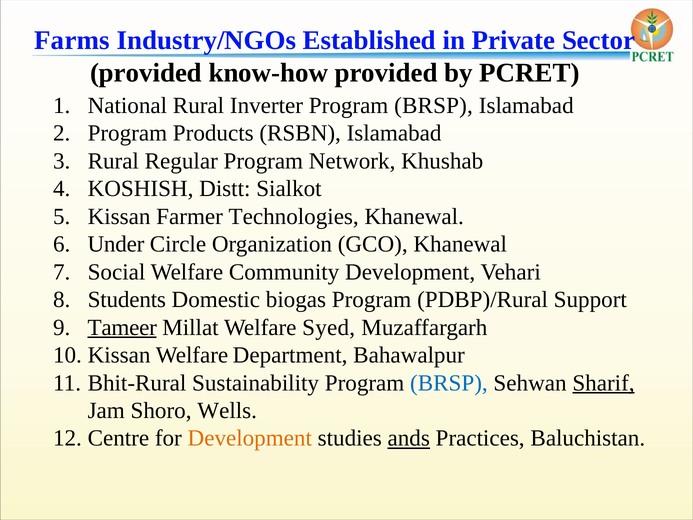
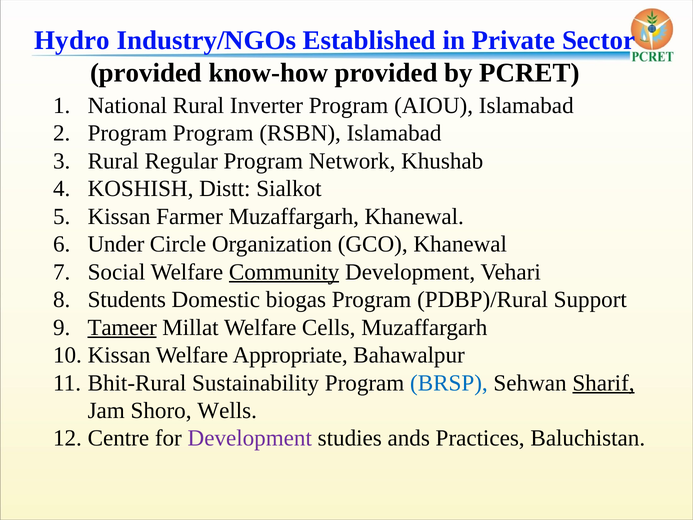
Farms: Farms -> Hydro (72, 41)
BRSP: BRSP -> AIOU (434, 105)
Program Products: Products -> Program (213, 133)
Farmer Technologies: Technologies -> Muzaffargarh (294, 216)
Community underline: none -> present (284, 272)
Syed: Syed -> Cells (329, 327)
Department: Department -> Appropriate (290, 355)
Development colour: orange -> purple (250, 438)
ands underline: present -> none (409, 438)
